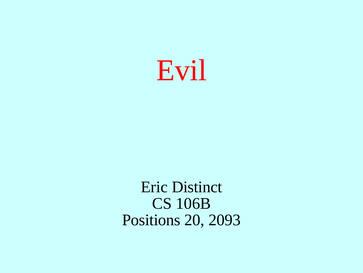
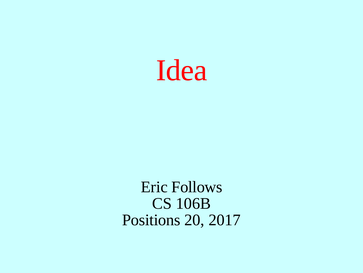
Evil: Evil -> Idea (182, 70)
Distinct: Distinct -> Follows (197, 187)
2093: 2093 -> 2017 (225, 219)
